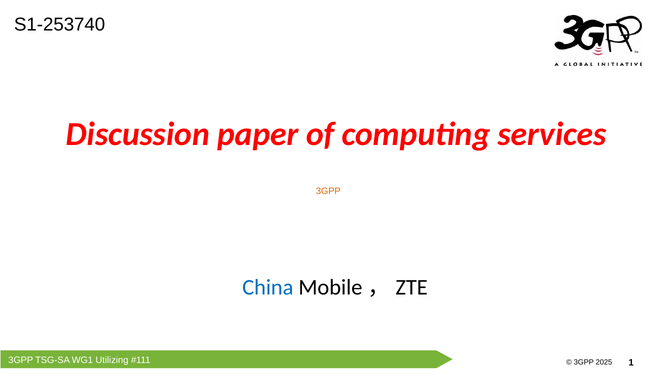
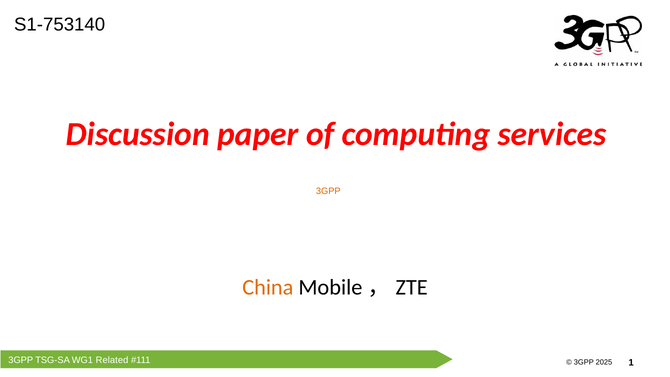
S1-253740: S1-253740 -> S1-753140 (60, 25)
China colour: blue -> orange (268, 287)
Utilizing: Utilizing -> Related (112, 360)
